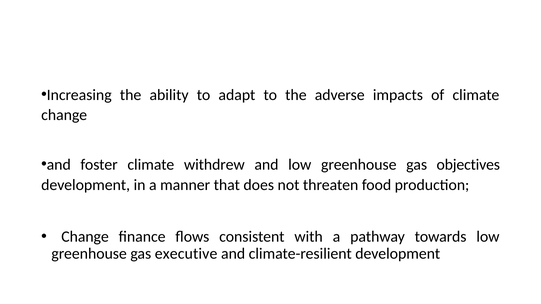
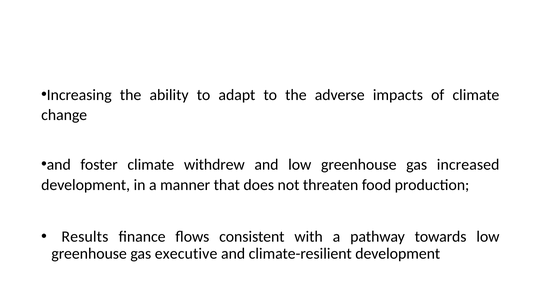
objectives: objectives -> increased (468, 165)
Change: Change -> Results (85, 237)
